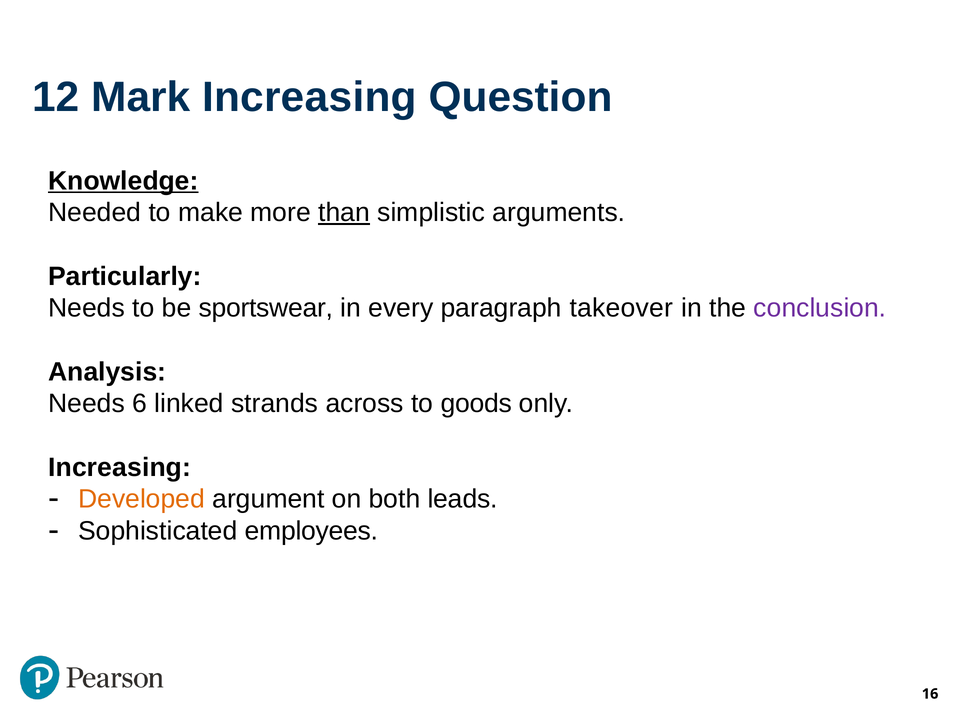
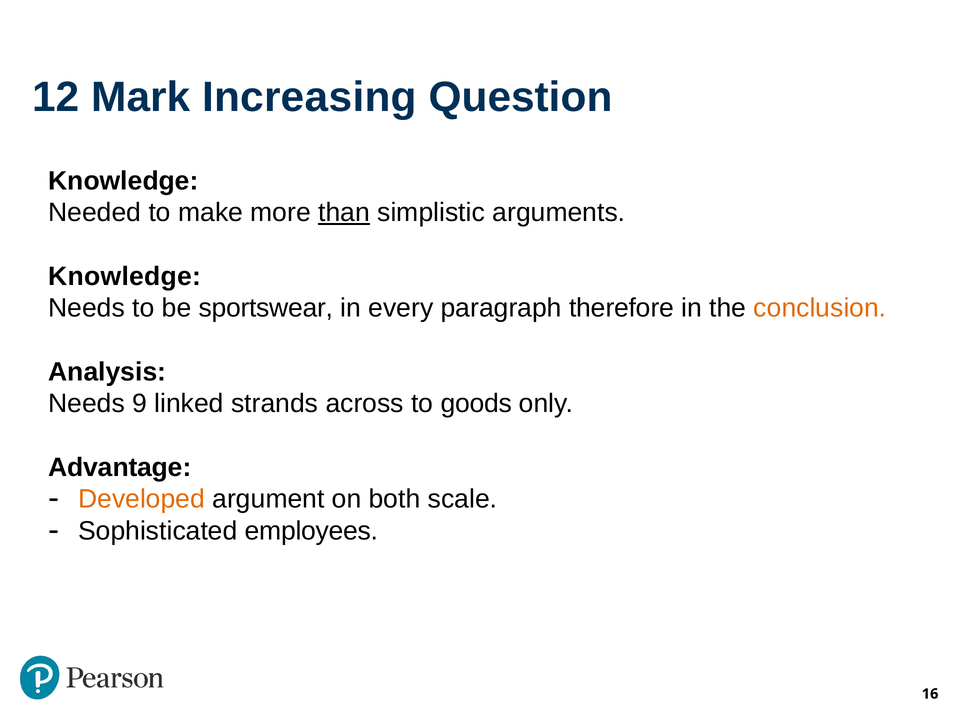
Knowledge underline: present -> none (123, 181)
Particularly: Particularly -> Knowledge (125, 276)
takeover: takeover -> therefore (622, 308)
conclusion colour: purple -> orange (820, 308)
6: 6 -> 9 (140, 404)
Increasing: Increasing -> Advantage (120, 467)
leads: leads -> scale (462, 499)
